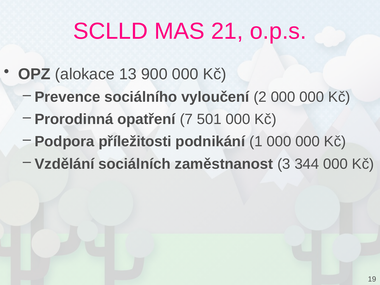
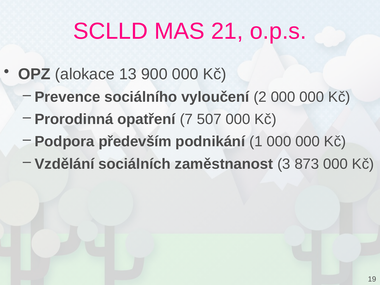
501: 501 -> 507 (209, 119)
příležitosti: příležitosti -> především (135, 142)
344: 344 -> 873 (307, 164)
